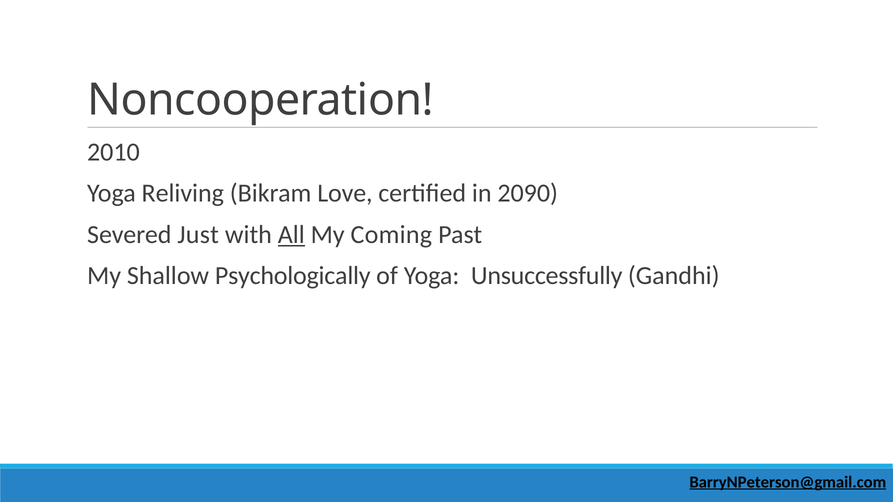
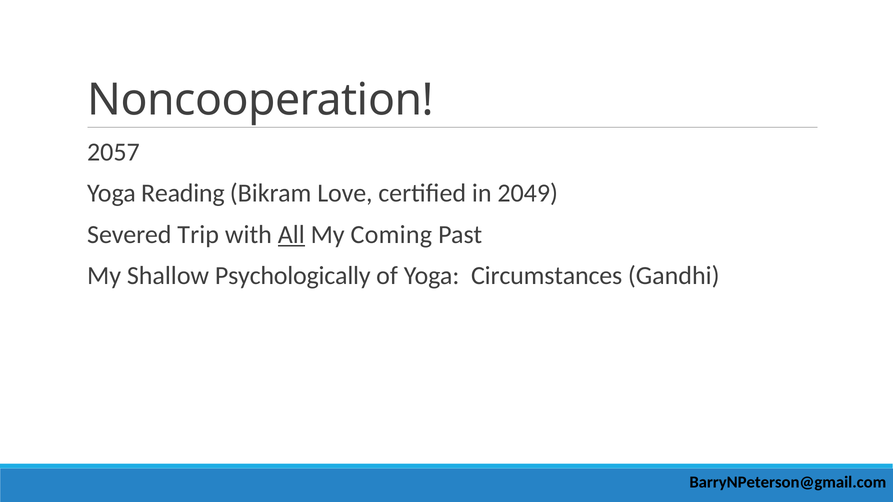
2010: 2010 -> 2057 (113, 152)
Reliving: Reliving -> Reading (183, 194)
2090: 2090 -> 2049 (528, 194)
Just: Just -> Trip (198, 235)
Unsuccessfully: Unsuccessfully -> Circumstances (547, 276)
BarryNPeterson@gmail.com underline: present -> none (788, 482)
